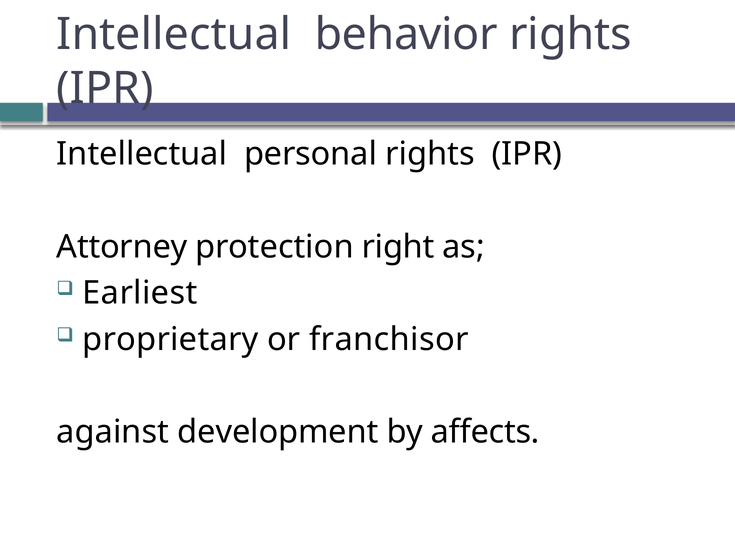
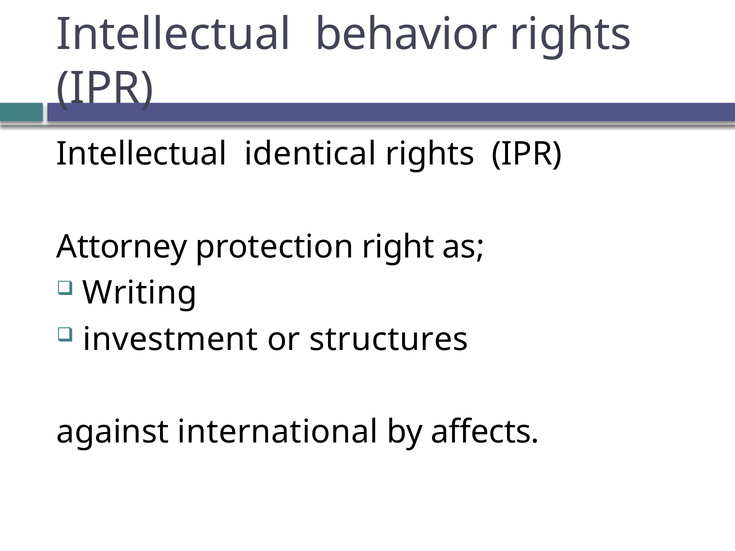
personal: personal -> identical (310, 154)
Earliest: Earliest -> Writing (140, 293)
proprietary: proprietary -> investment (170, 340)
franchisor: franchisor -> structures (389, 340)
development: development -> international (278, 432)
